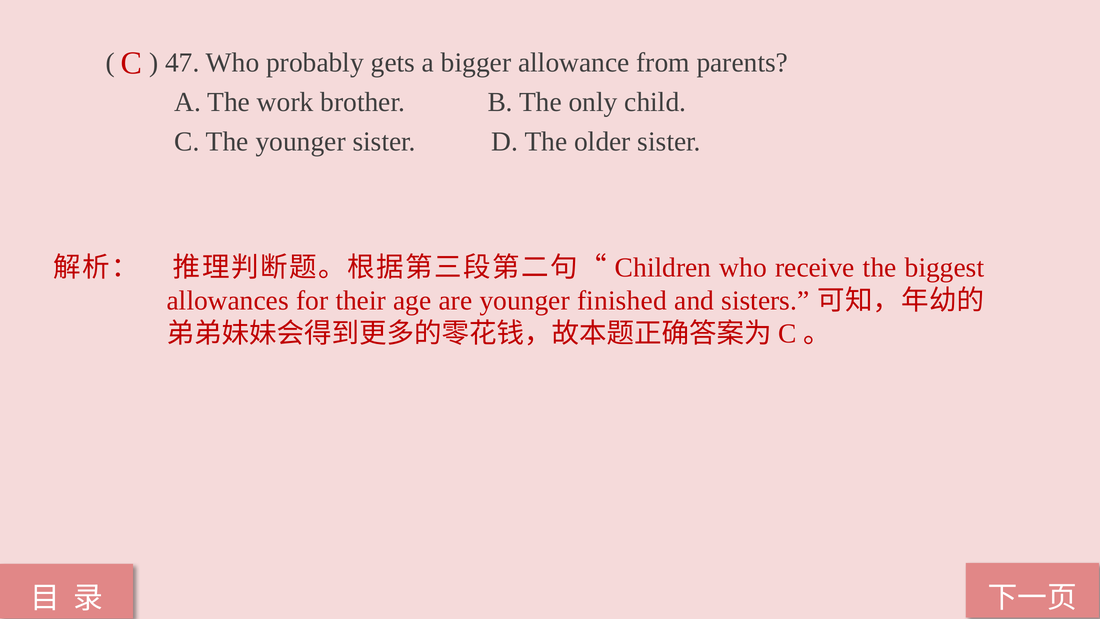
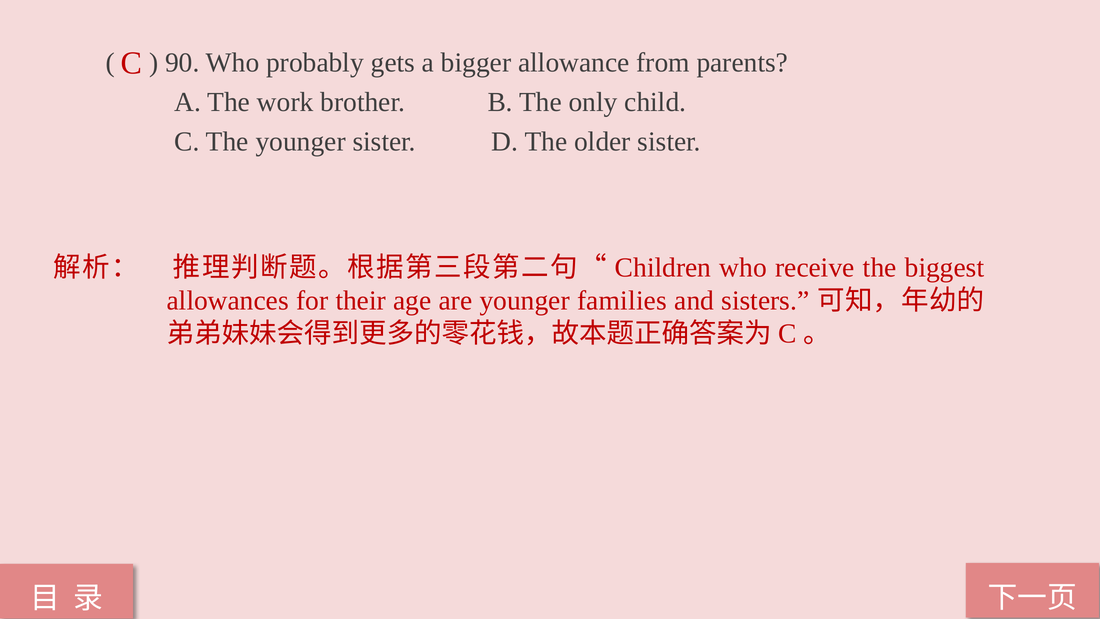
47: 47 -> 90 (182, 63)
finished: finished -> families (622, 300)
